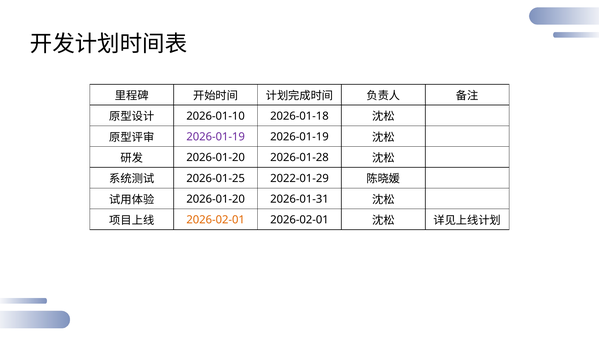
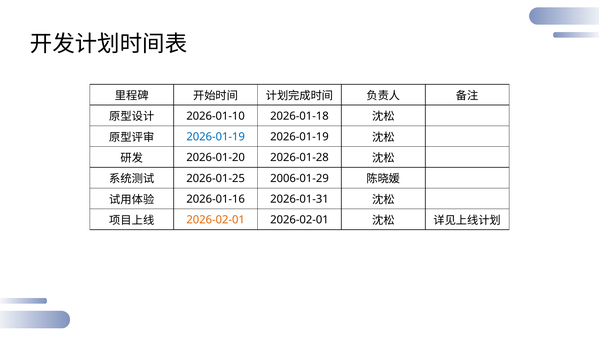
2026-01-19 colour: purple -> blue (216, 137)
2022-01-29: 2022-01-29 -> 2006-01-29 (299, 178)
2026-01-20: 2026-01-20 -> 2026-01-16 (216, 199)
